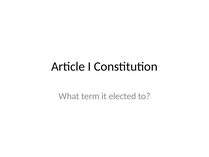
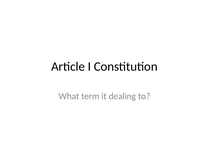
elected: elected -> dealing (122, 96)
